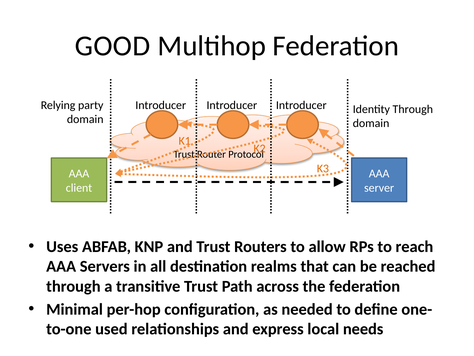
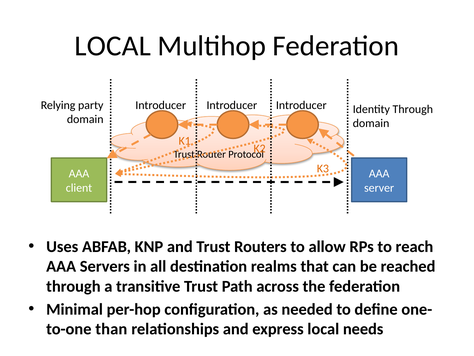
GOOD: GOOD -> LOCAL (113, 46)
used: used -> than (111, 329)
